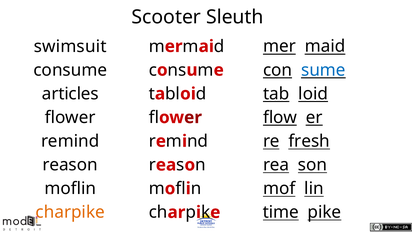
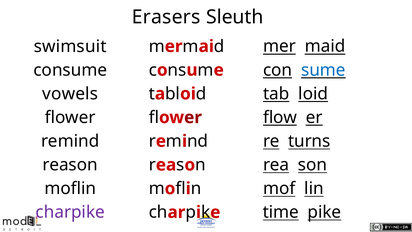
Scooter: Scooter -> Erasers (166, 17)
articles: articles -> vowels (70, 94)
fresh: fresh -> turns (309, 141)
charpike colour: orange -> purple (70, 212)
